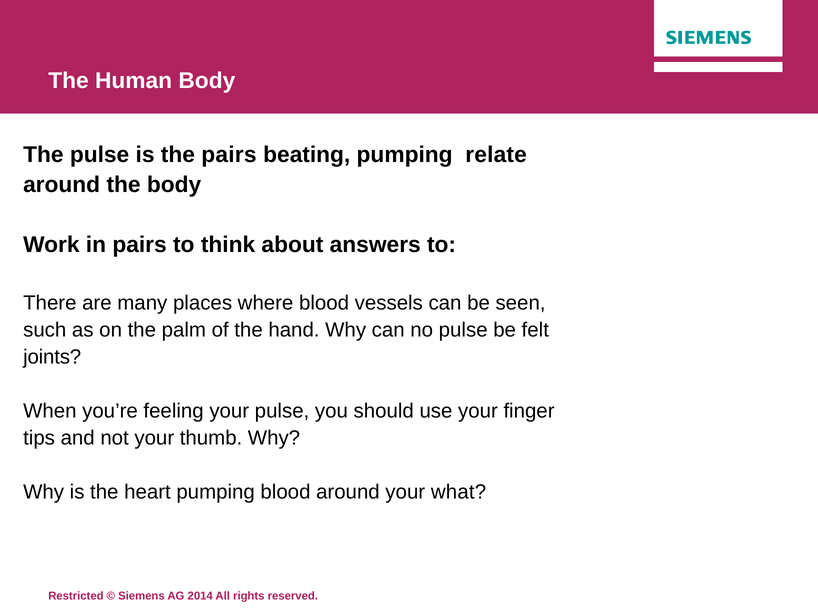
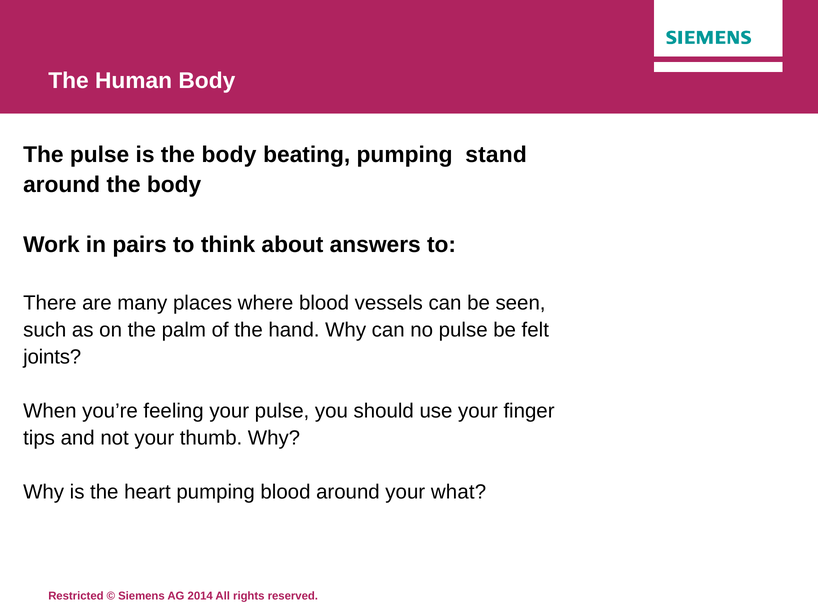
is the pairs: pairs -> body (229, 155)
relate: relate -> stand (496, 155)
